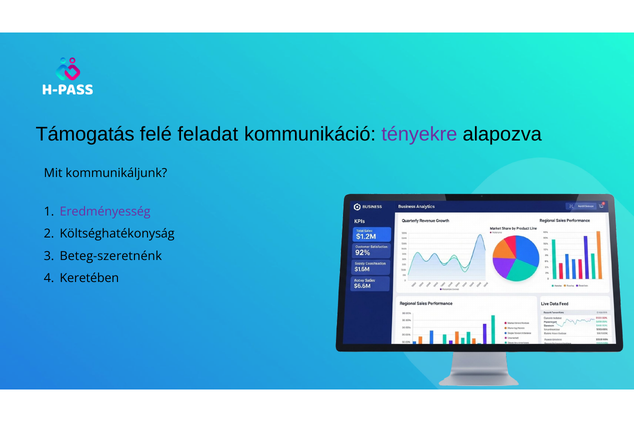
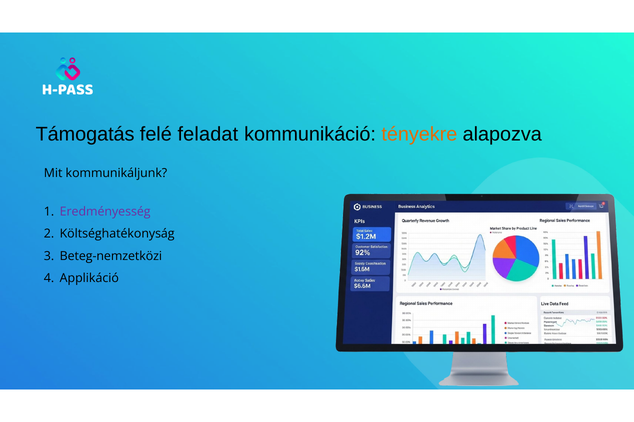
tényekre colour: purple -> orange (419, 134)
Beteg-szeretnénk: Beteg-szeretnénk -> Beteg-nemzetközi (111, 256)
Keretében: Keretében -> Applikáció (89, 279)
